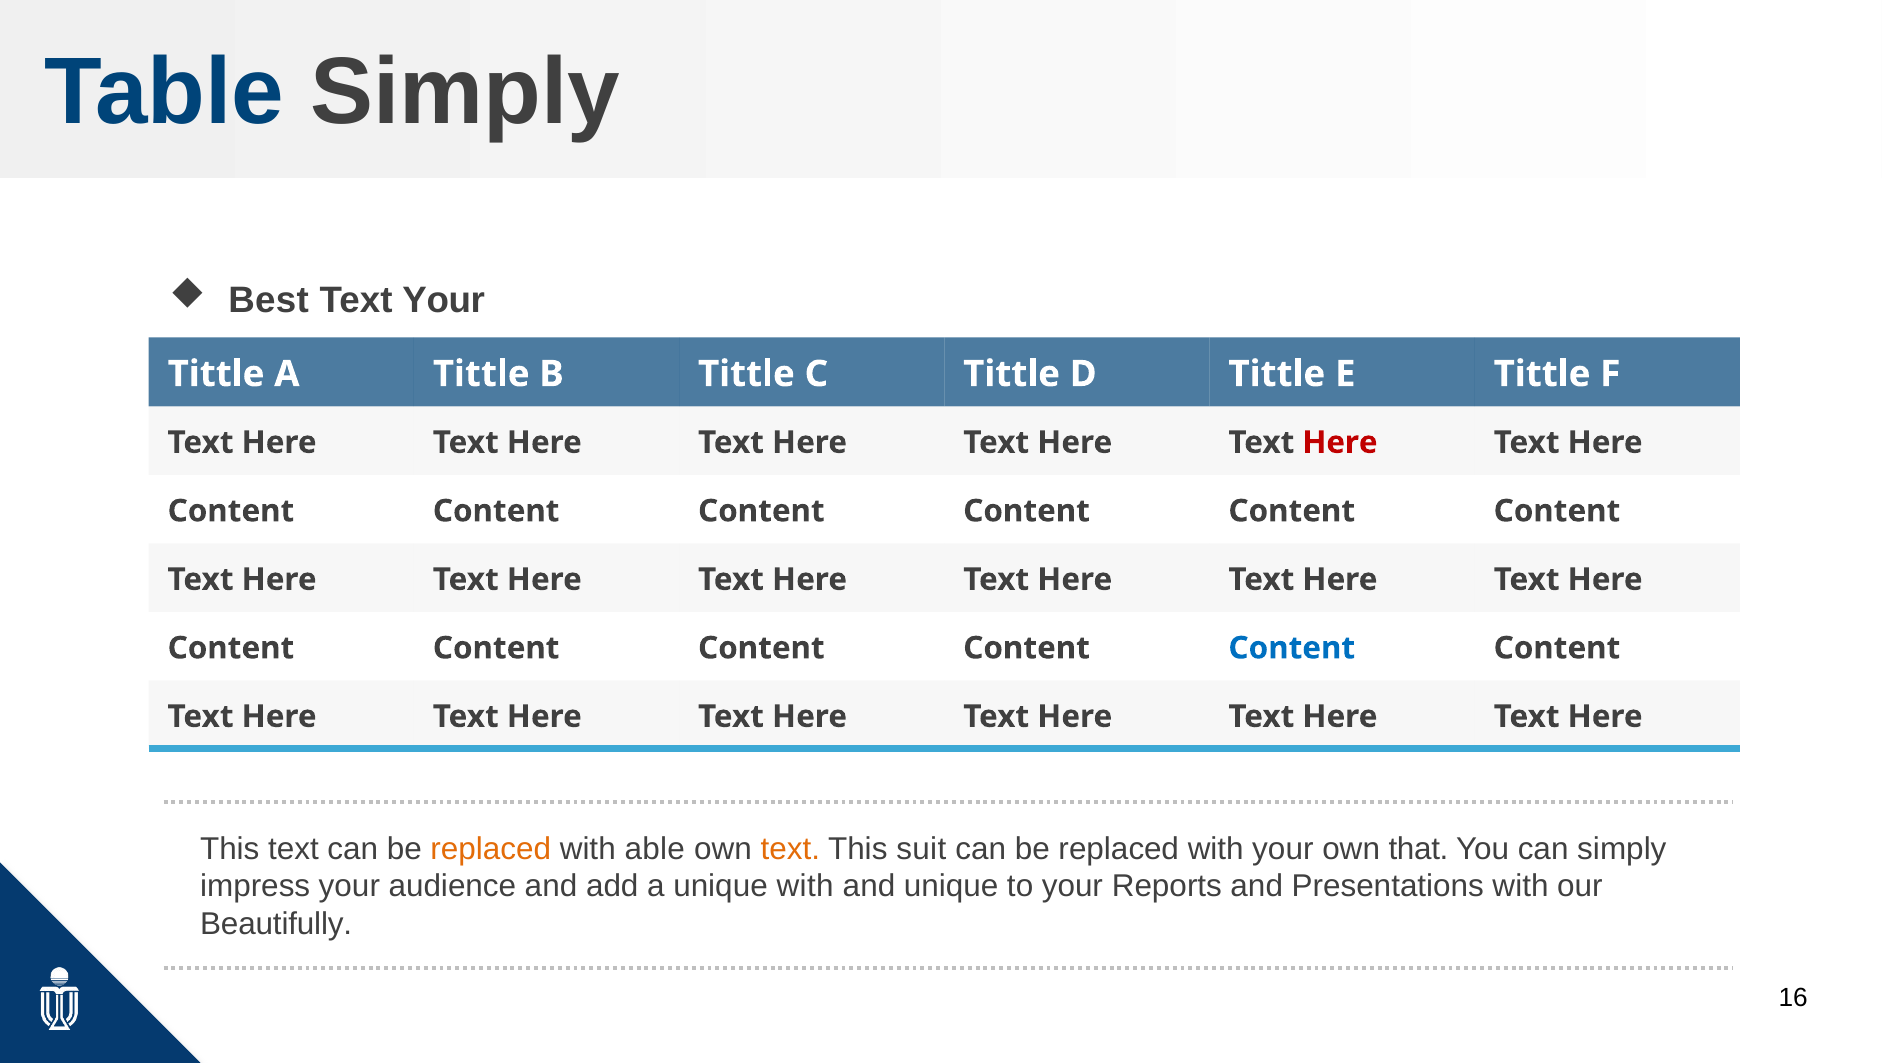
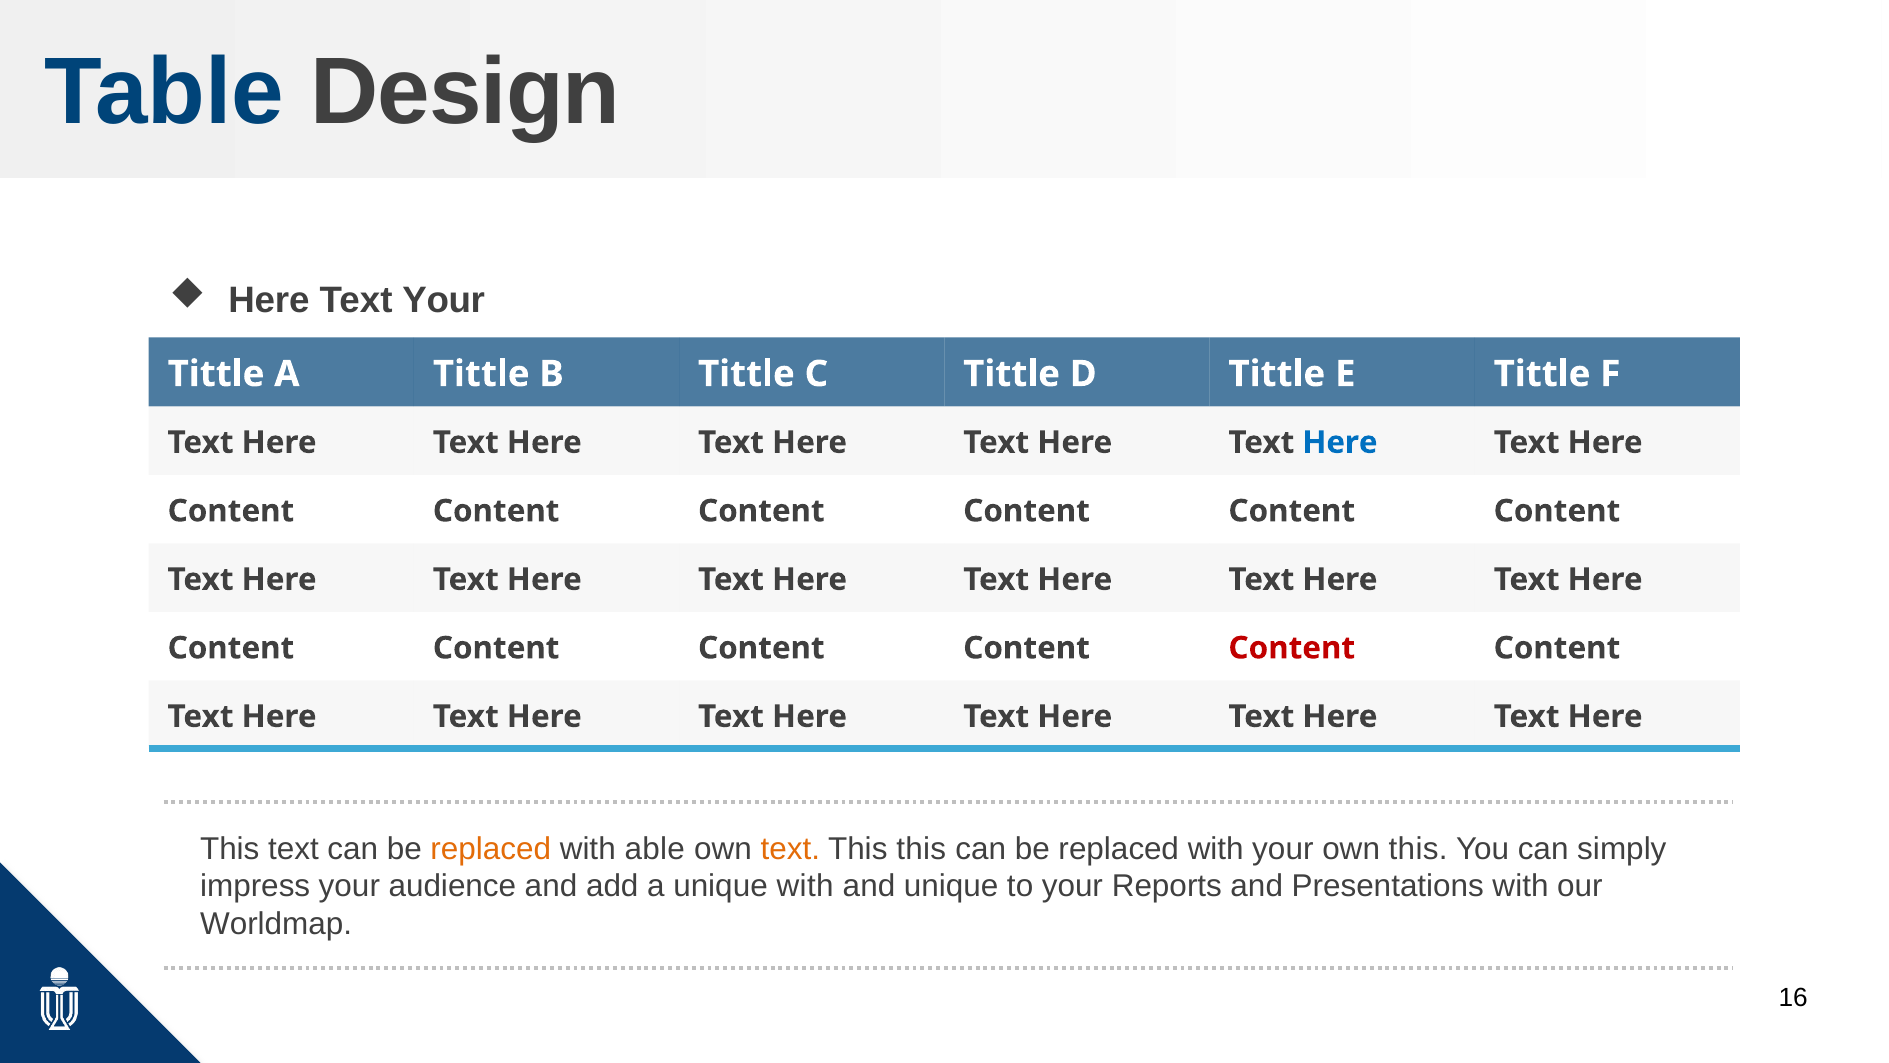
Table Simply: Simply -> Design (465, 92)
Best: Best -> Here (269, 300)
Here colour: red -> blue (1340, 442)
Content colour: blue -> red (1292, 648)
This suit: suit -> this (921, 848)
own that: that -> this (1418, 848)
Beautifully: Beautifully -> Worldmap (276, 924)
